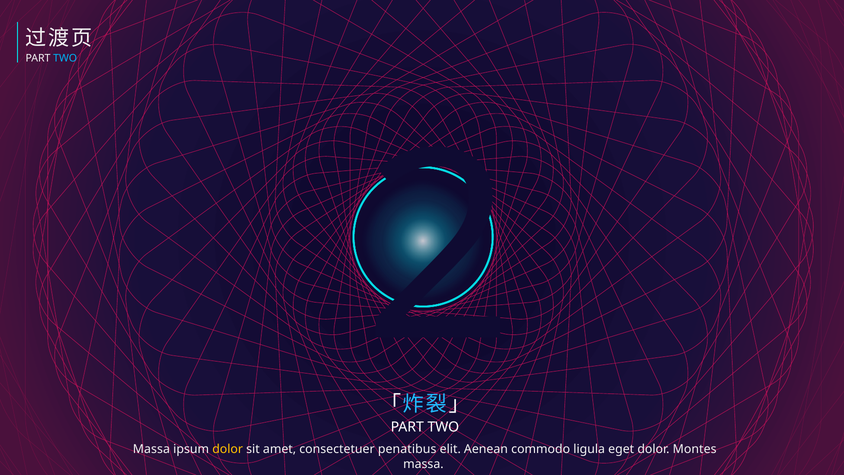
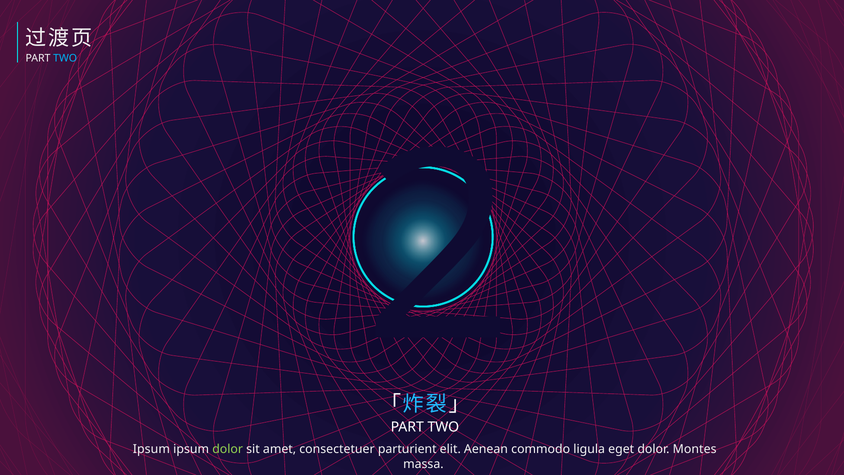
Massa: Massa -> Ipsum (151, 449)
dolor colour: yellow -> light green (228, 449)
penatibus: penatibus -> parturient (407, 449)
